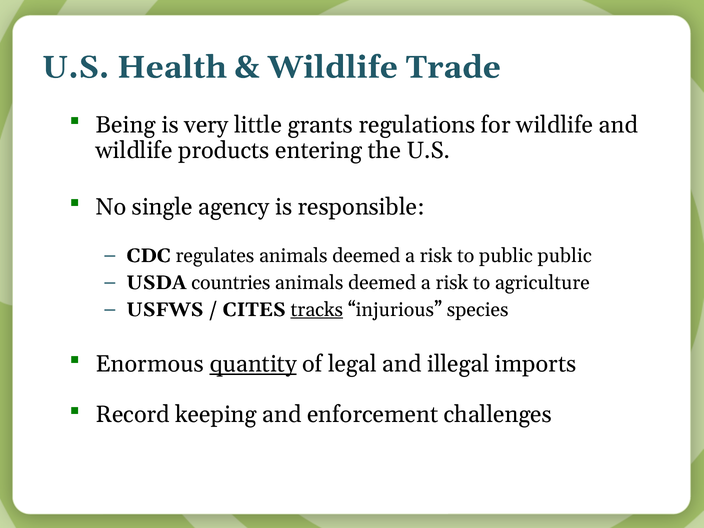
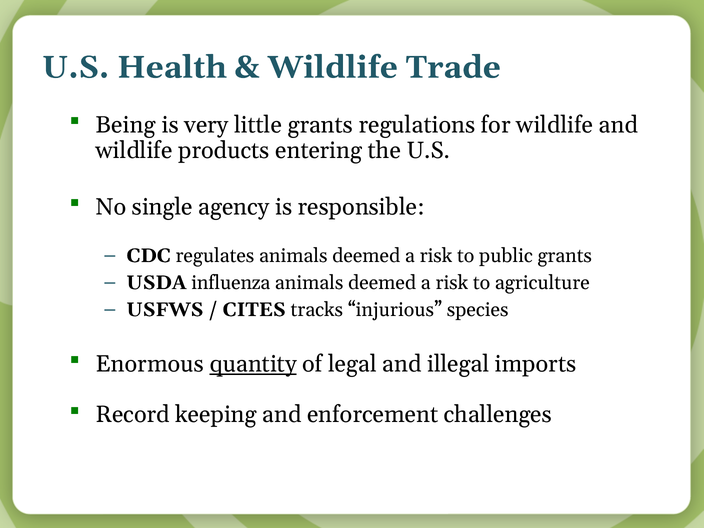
public public: public -> grants (565, 256)
countries: countries -> influenza (231, 283)
tracks underline: present -> none (317, 310)
